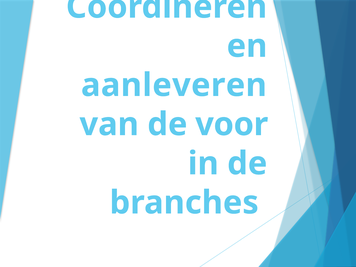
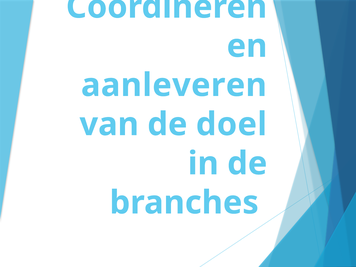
voor: voor -> doel (231, 124)
